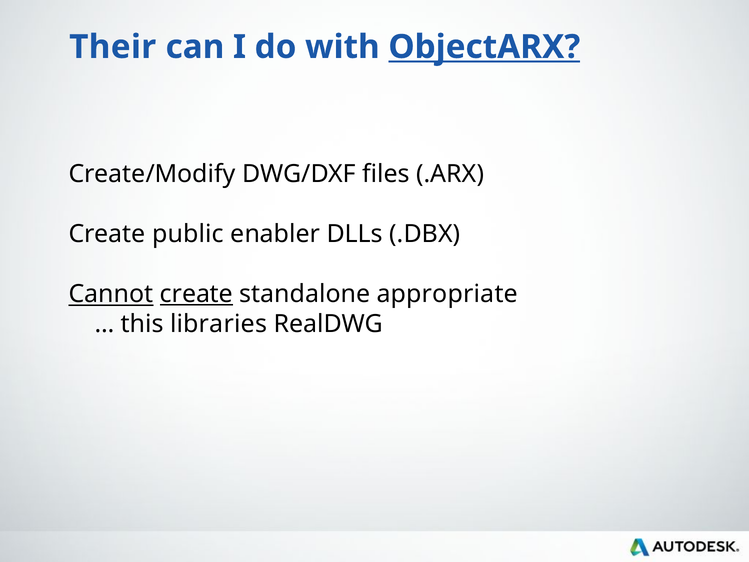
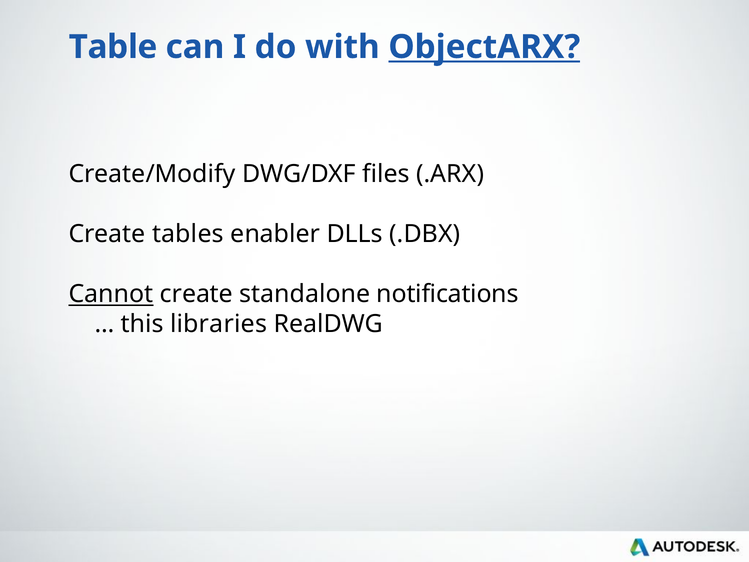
Their: Their -> Table (113, 47)
public: public -> tables (188, 234)
create underline: present -> none (196, 294)
appropriate: appropriate -> notifications (448, 294)
